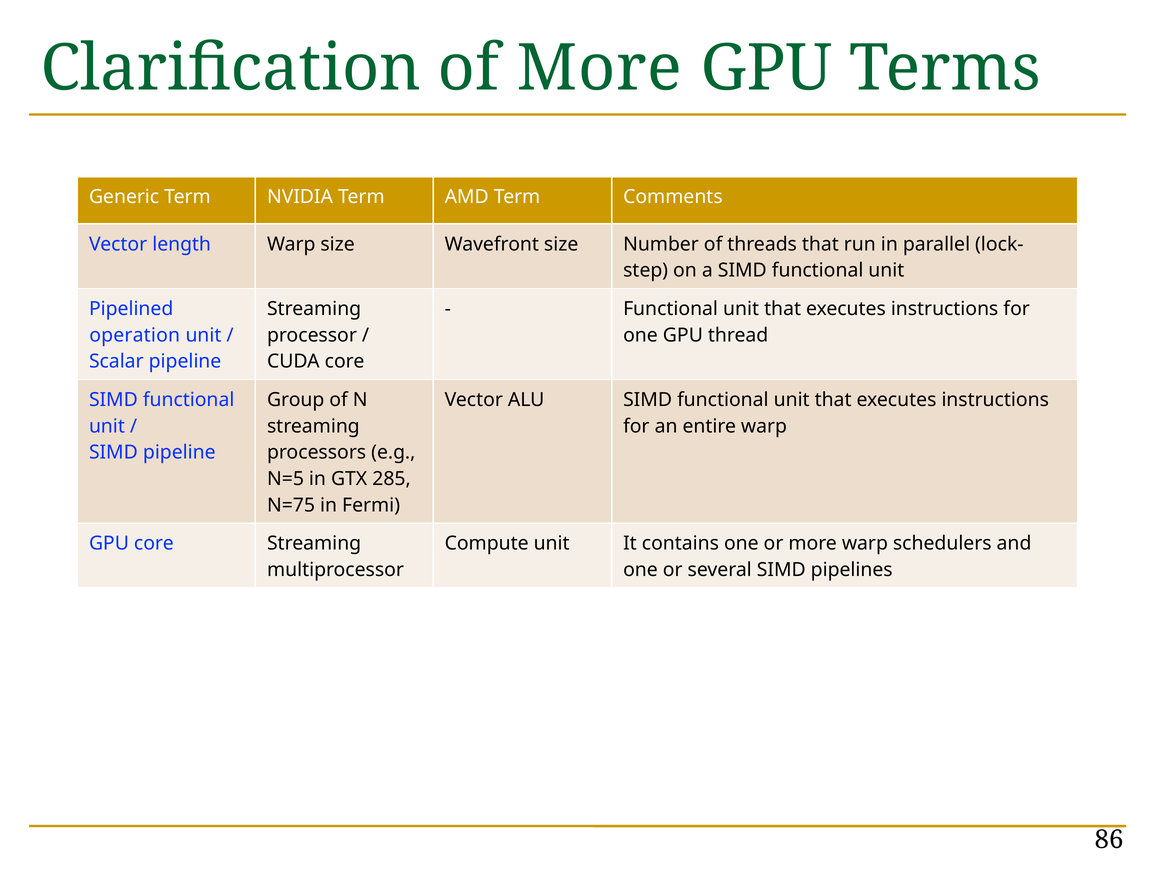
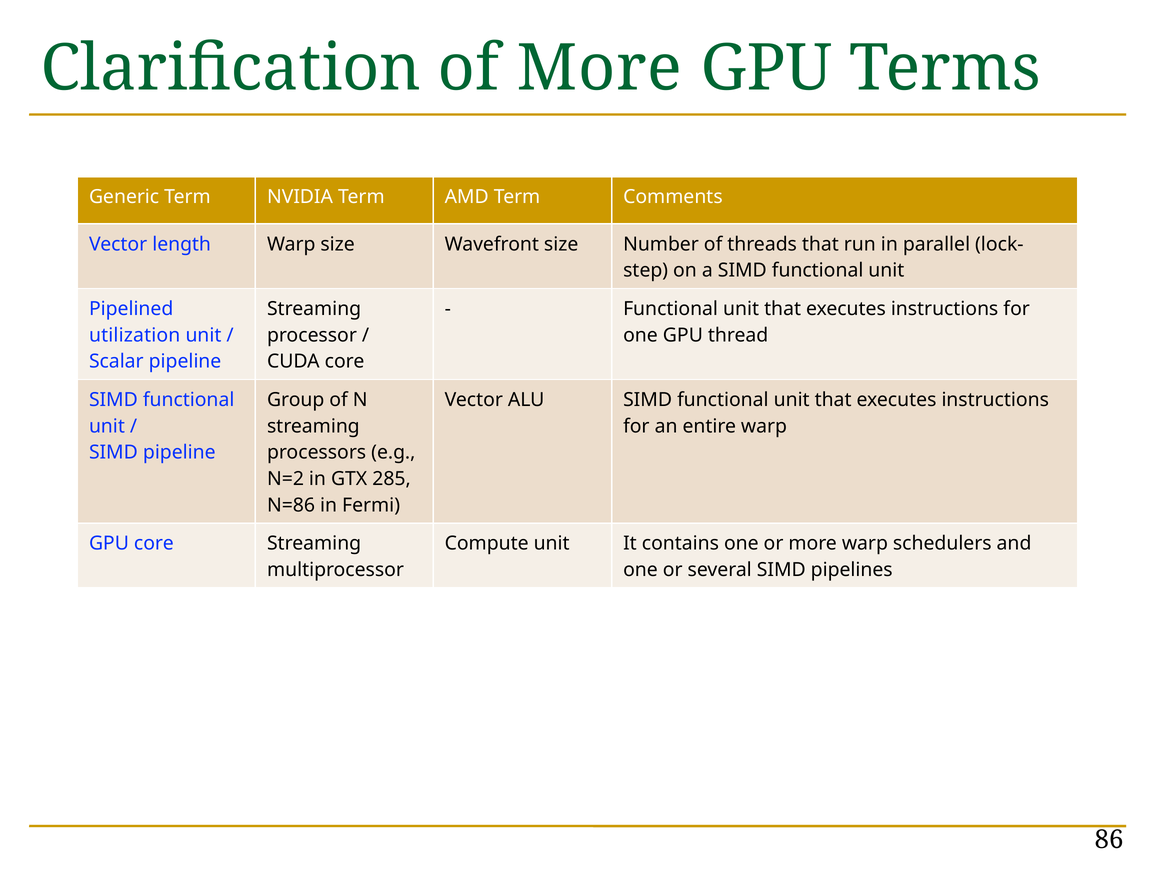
operation: operation -> utilization (135, 335)
N=5: N=5 -> N=2 (286, 479)
N=75: N=75 -> N=86 (291, 505)
